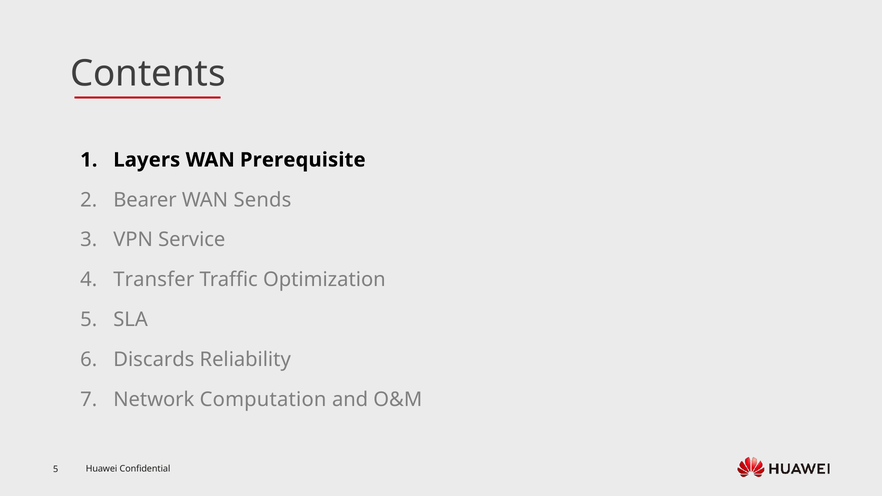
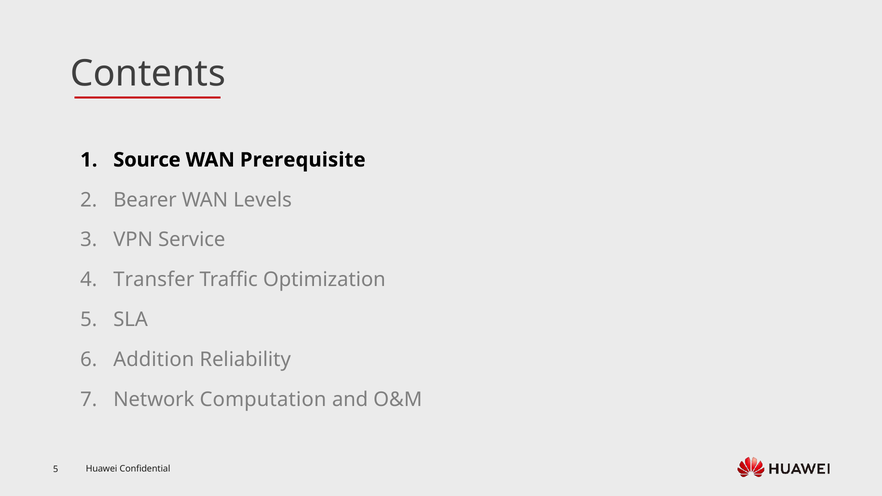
Layers: Layers -> Source (147, 160)
Sends: Sends -> Levels (263, 200)
Discards: Discards -> Addition (154, 360)
